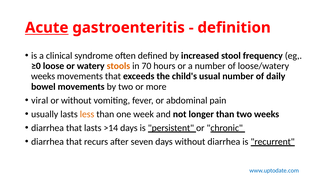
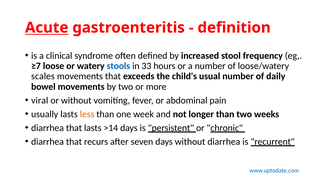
≥0: ≥0 -> ≥7 (36, 66)
stools colour: orange -> blue (118, 66)
70: 70 -> 33 (146, 66)
weeks: weeks -> scales (43, 76)
